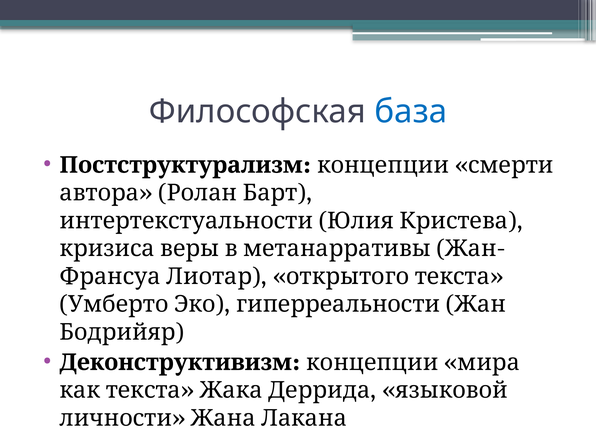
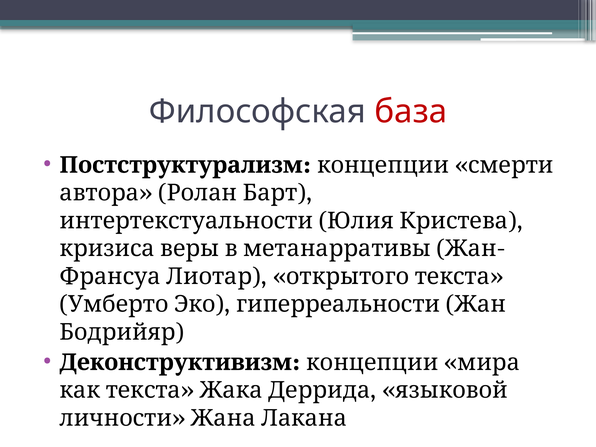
база colour: blue -> red (411, 112)
